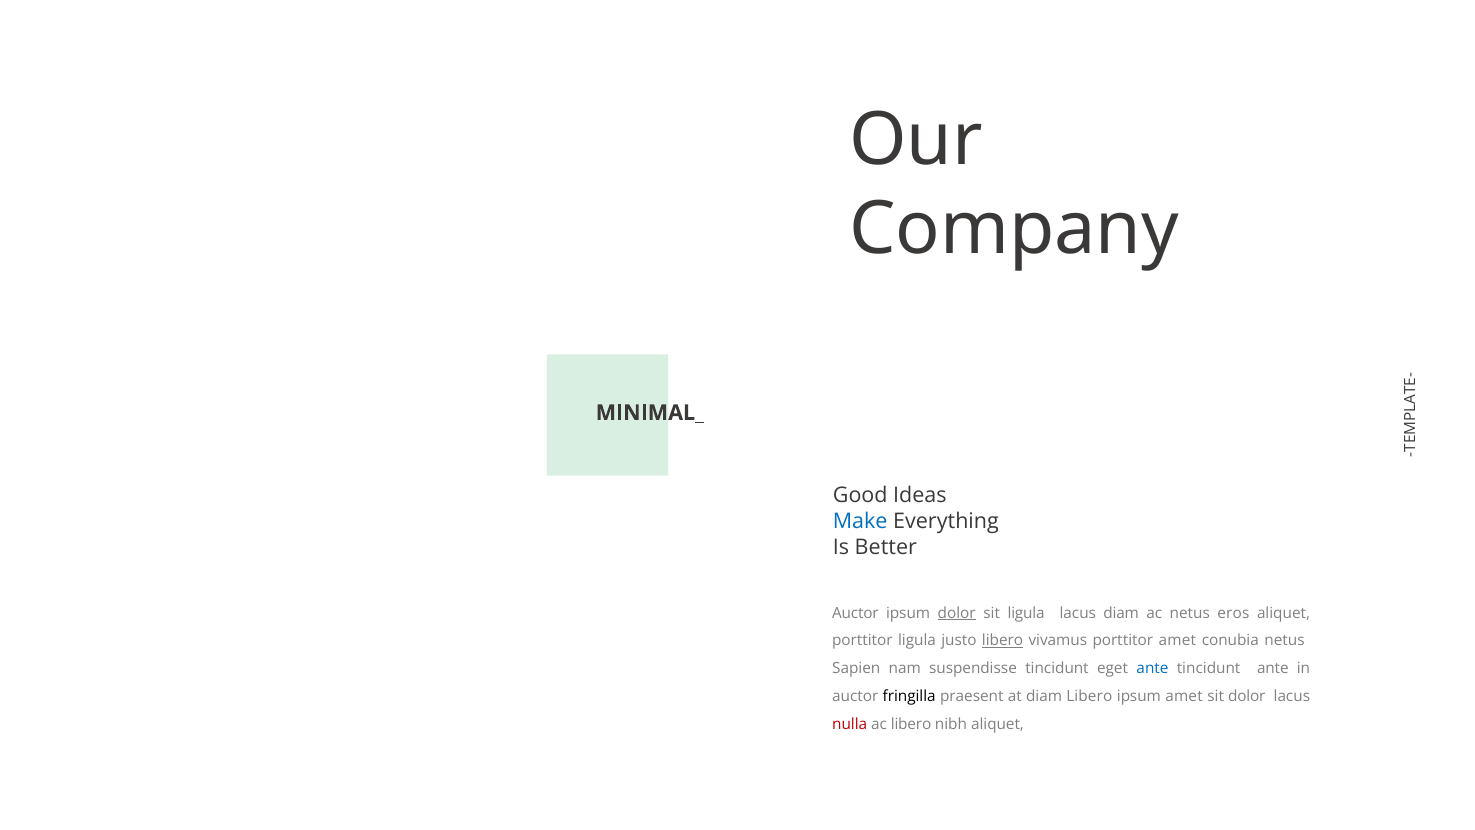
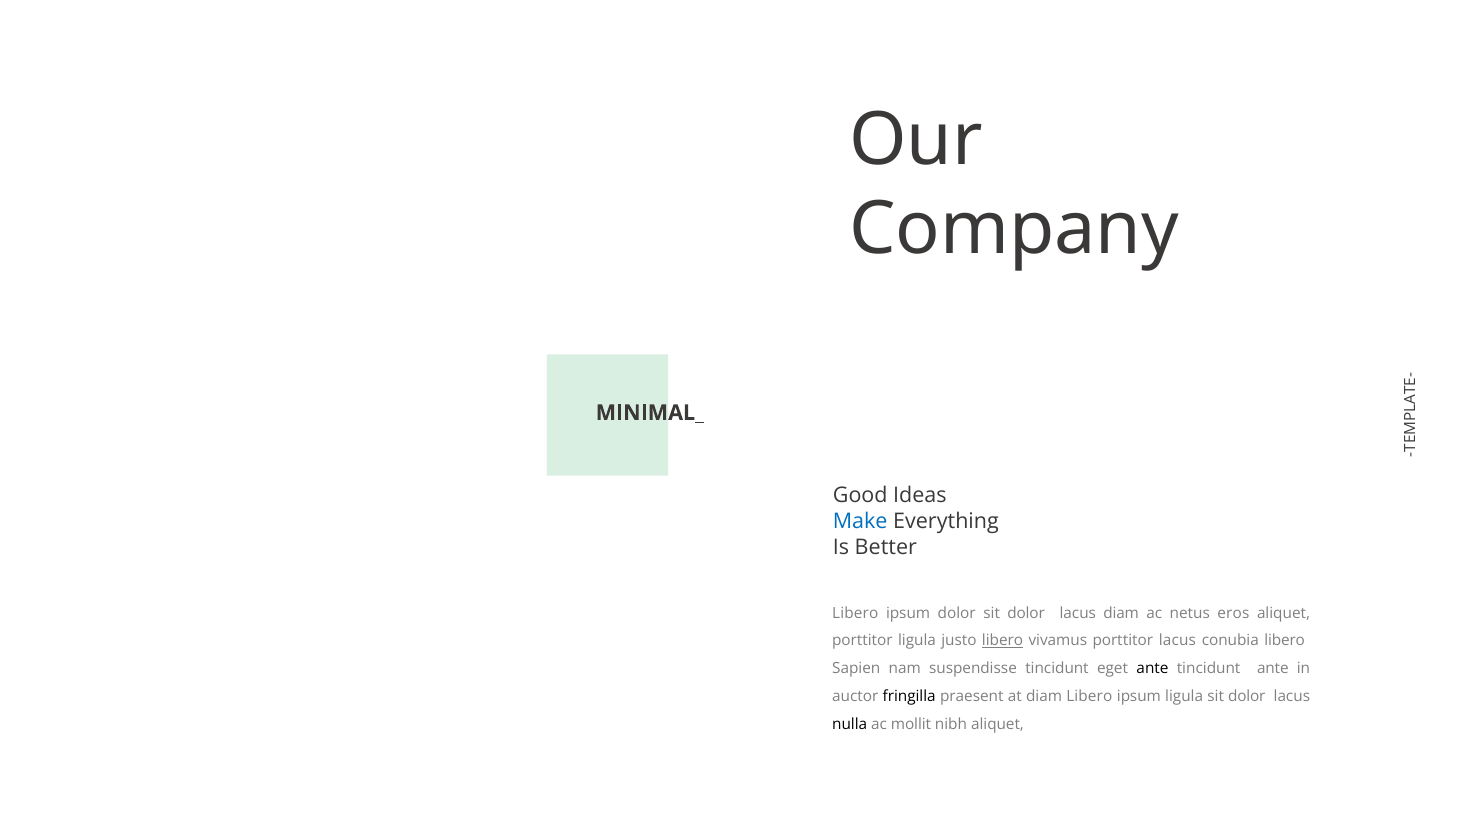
Auctor: Auctor -> Libero (855, 613)
dolor underline: present -> none (957, 613)
ligula: ligula -> dolor (1026, 613)
porttitor amet: amet -> lacus (1177, 641)
conubia netus: netus -> libero (1285, 641)
ante colour: blue -> black (1153, 668)
ipsum amet: amet -> ligula (1184, 696)
nulla colour: red -> black (850, 724)
ac libero: libero -> mollit (911, 724)
